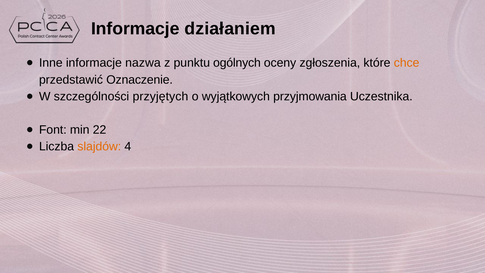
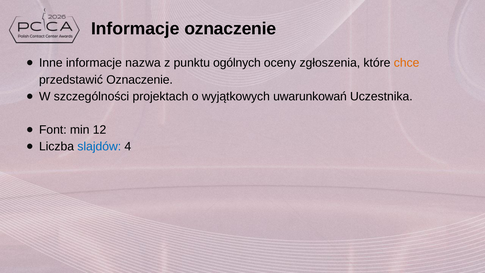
Informacje działaniem: działaniem -> oznaczenie (230, 29)
przyjętych: przyjętych -> projektach (160, 96)
przyjmowania: przyjmowania -> uwarunkowań (310, 96)
22: 22 -> 12 (100, 130)
slajdów colour: orange -> blue (99, 147)
